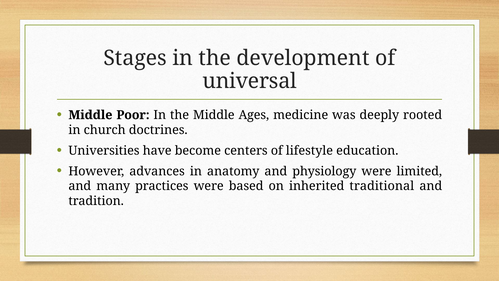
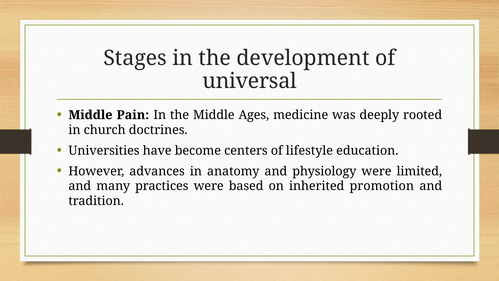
Poor: Poor -> Pain (133, 115)
traditional: traditional -> promotion (382, 186)
